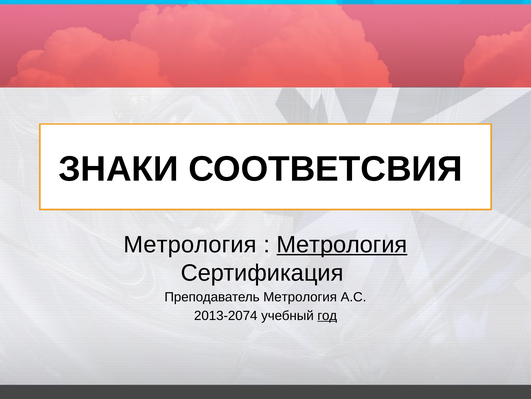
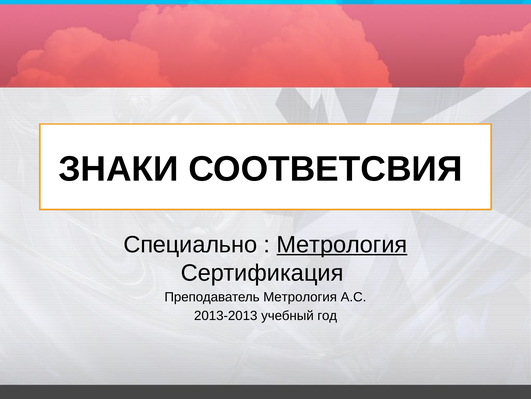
Метрология: Метрология -> Специально (190, 244)
2013-2074: 2013-2074 -> 2013-2013 (226, 315)
год underline: present -> none (327, 315)
